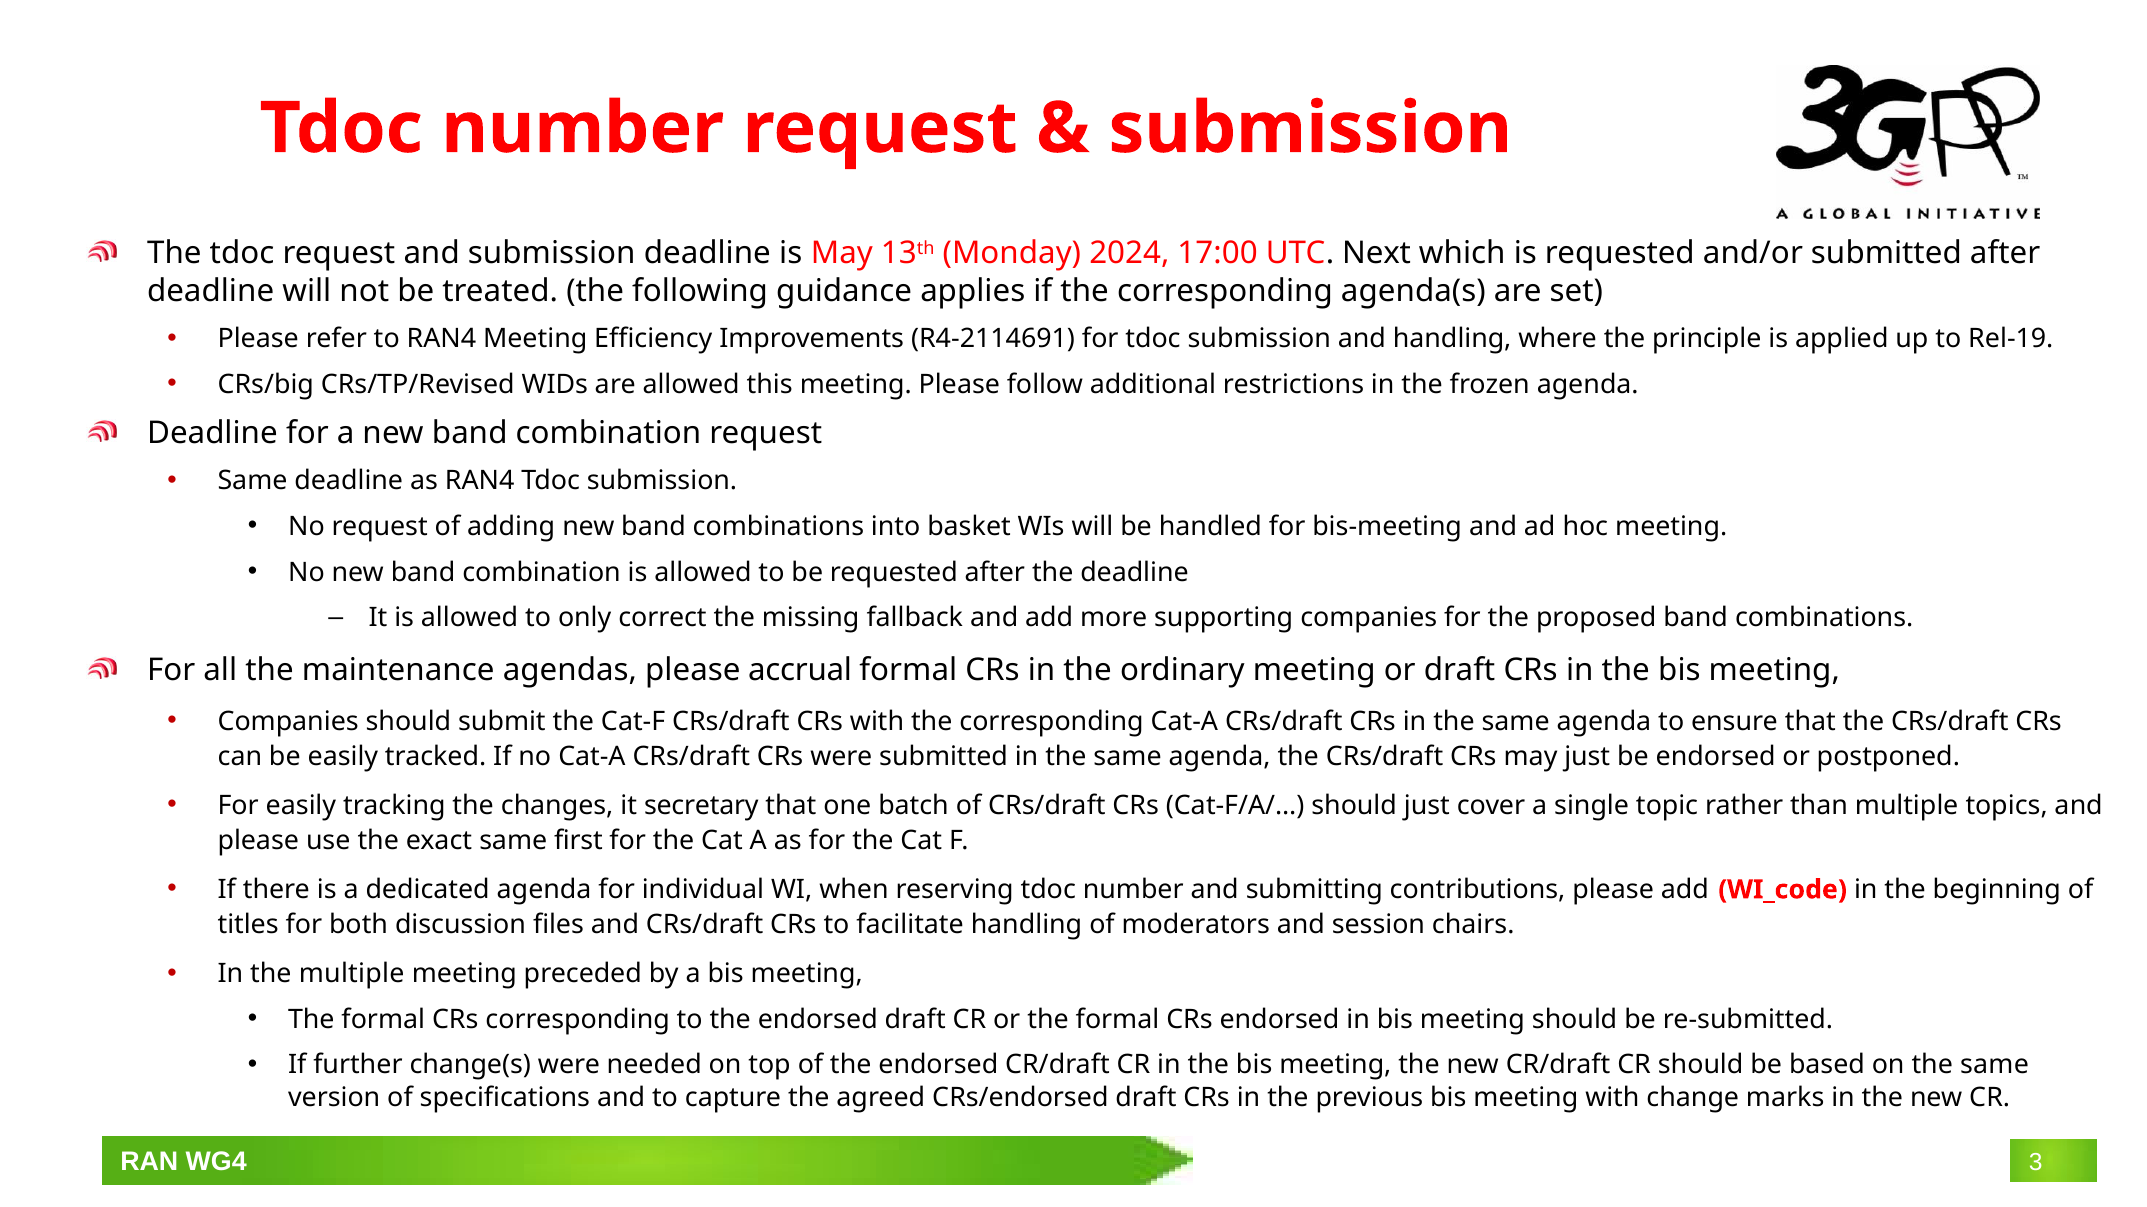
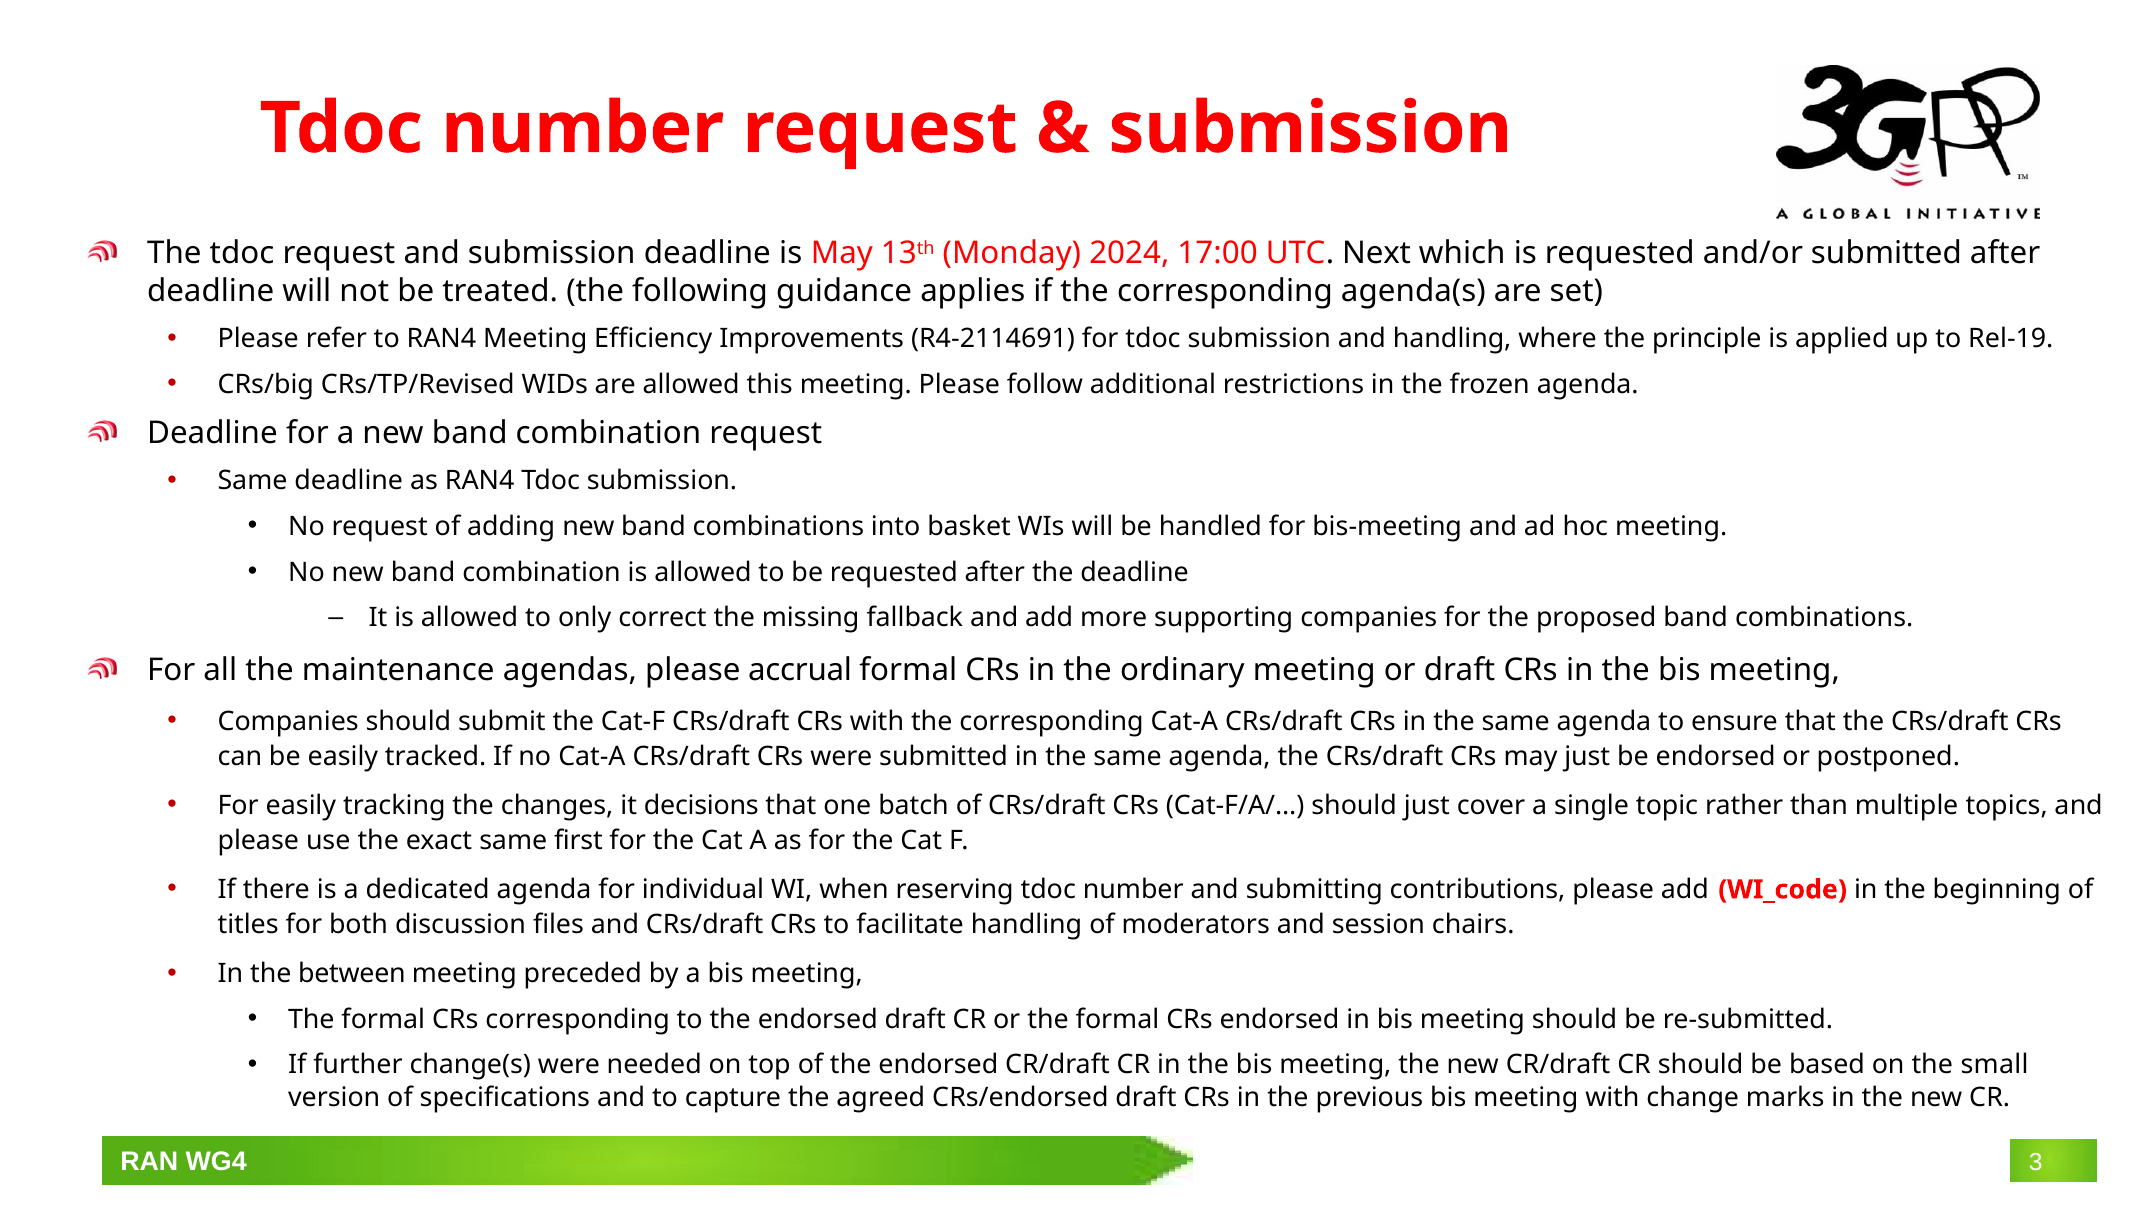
secretary: secretary -> decisions (701, 806)
the multiple: multiple -> between (352, 974)
on the same: same -> small (1995, 1066)
